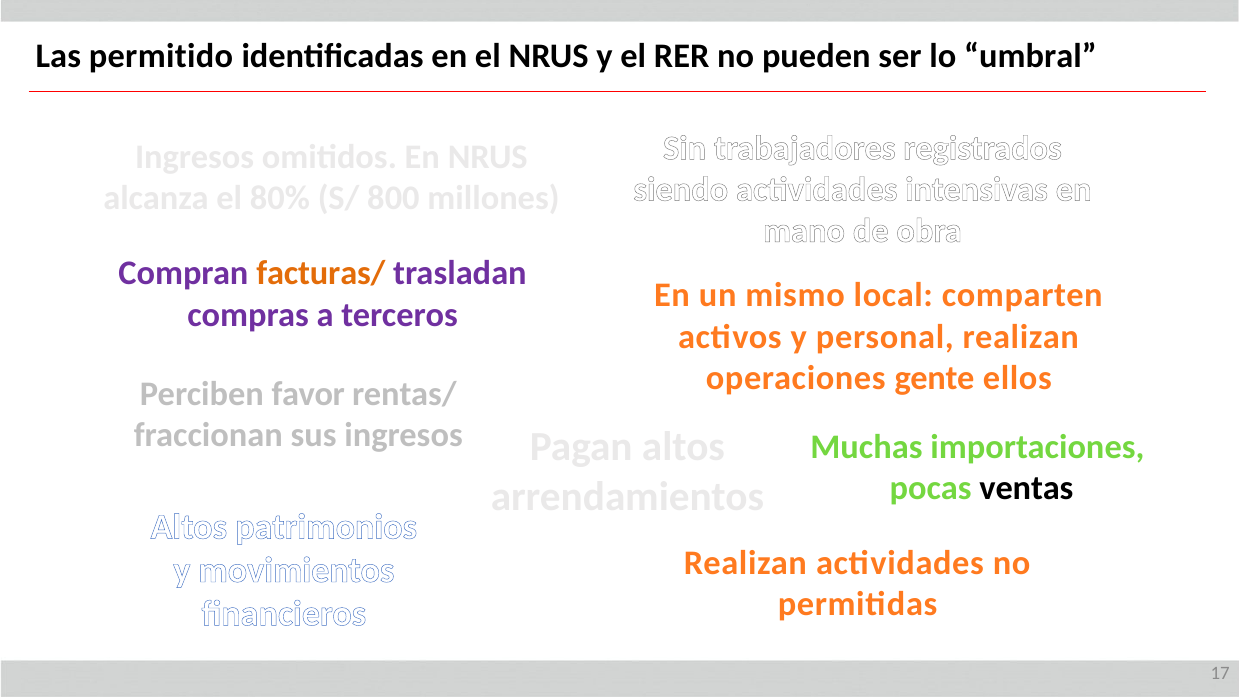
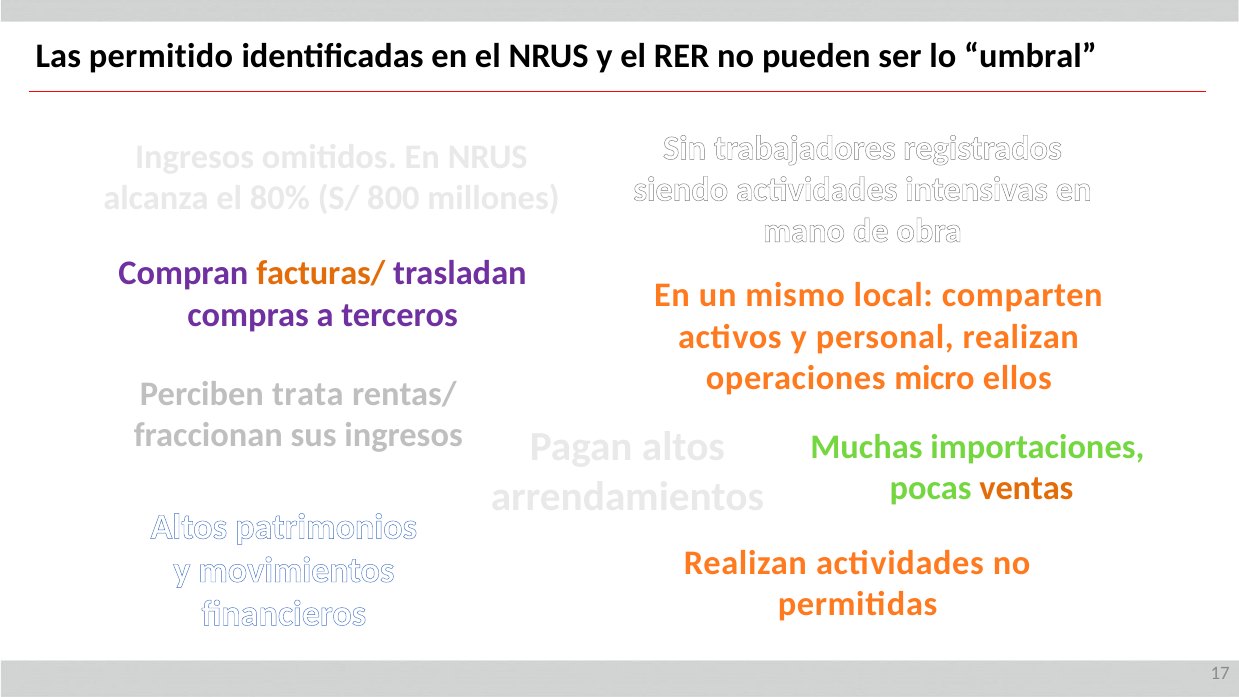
gente: gente -> micro (934, 378)
favor: favor -> trata (308, 394)
ventas colour: black -> orange (1026, 488)
